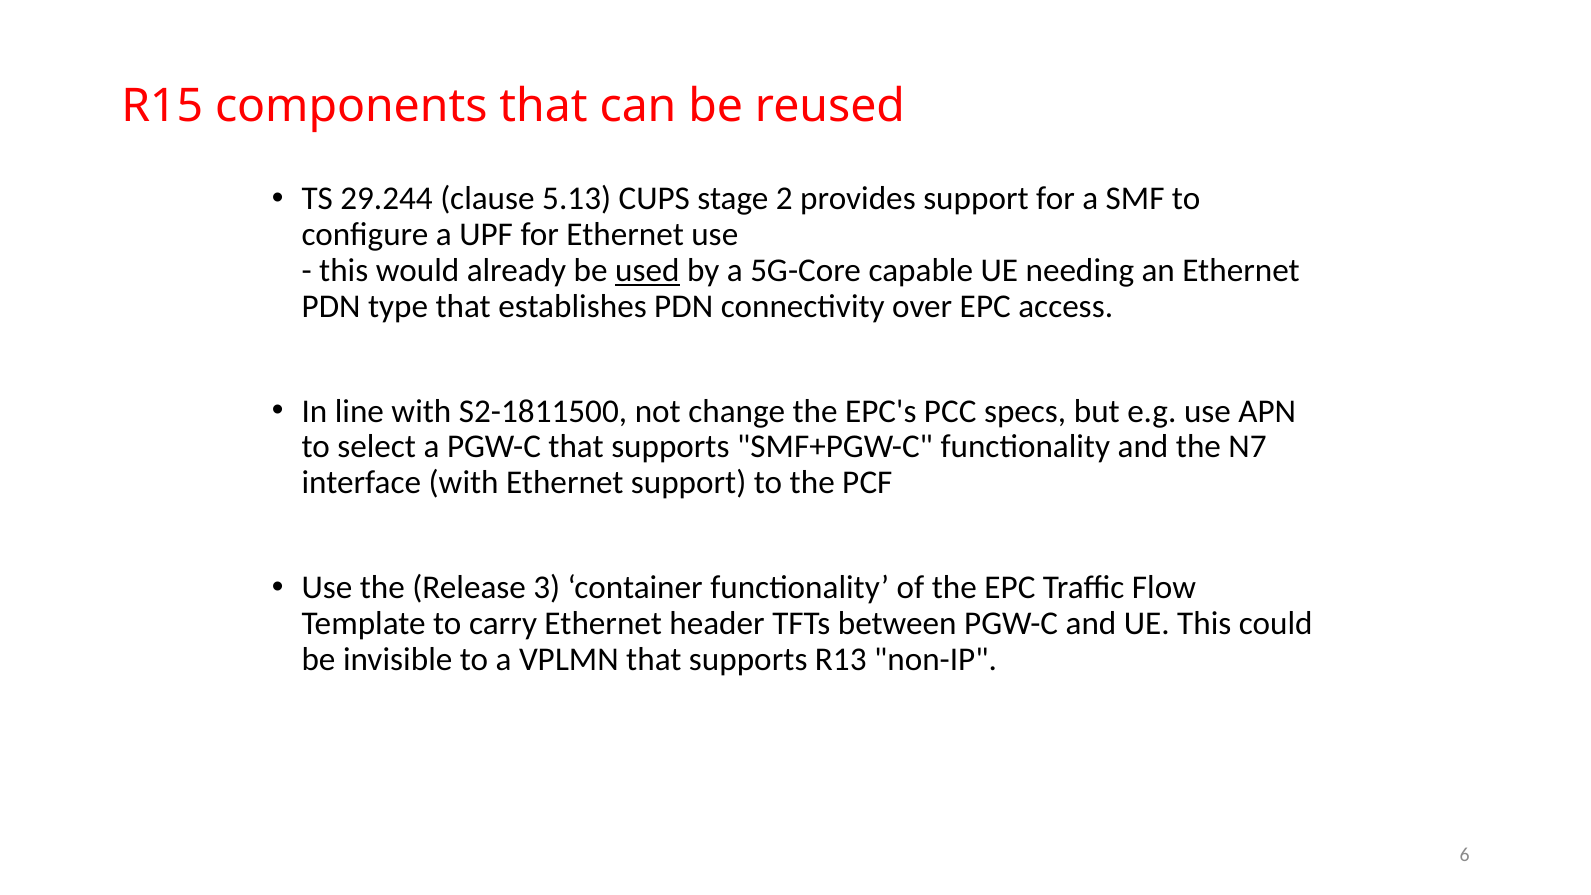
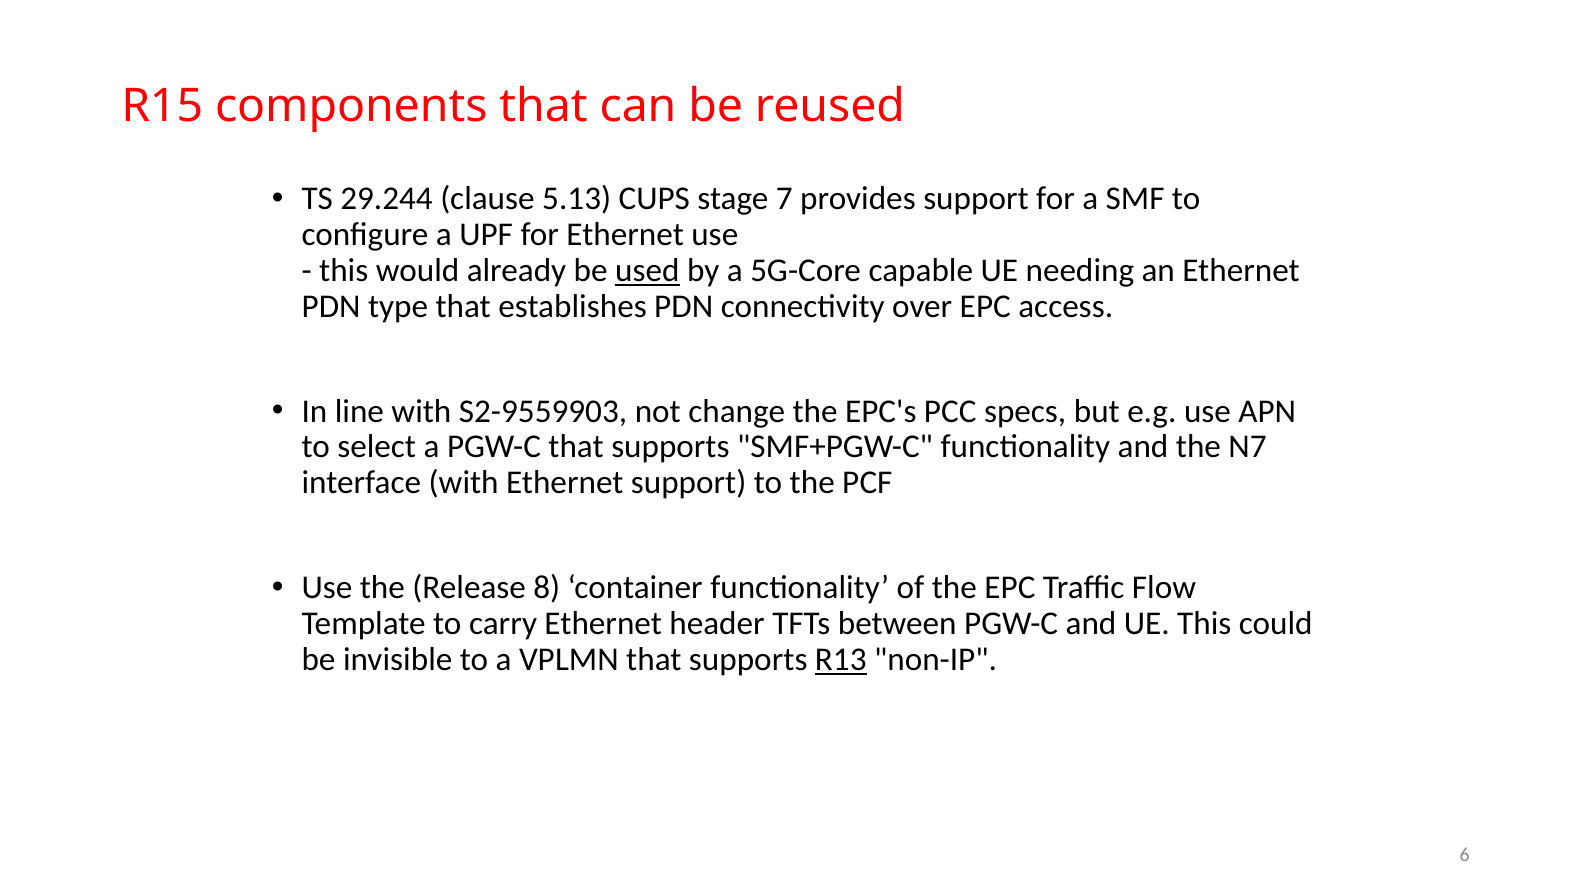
2: 2 -> 7 (784, 199)
S2-1811500: S2-1811500 -> S2-9559903 (543, 411)
3: 3 -> 8 (547, 588)
R13 underline: none -> present (841, 659)
